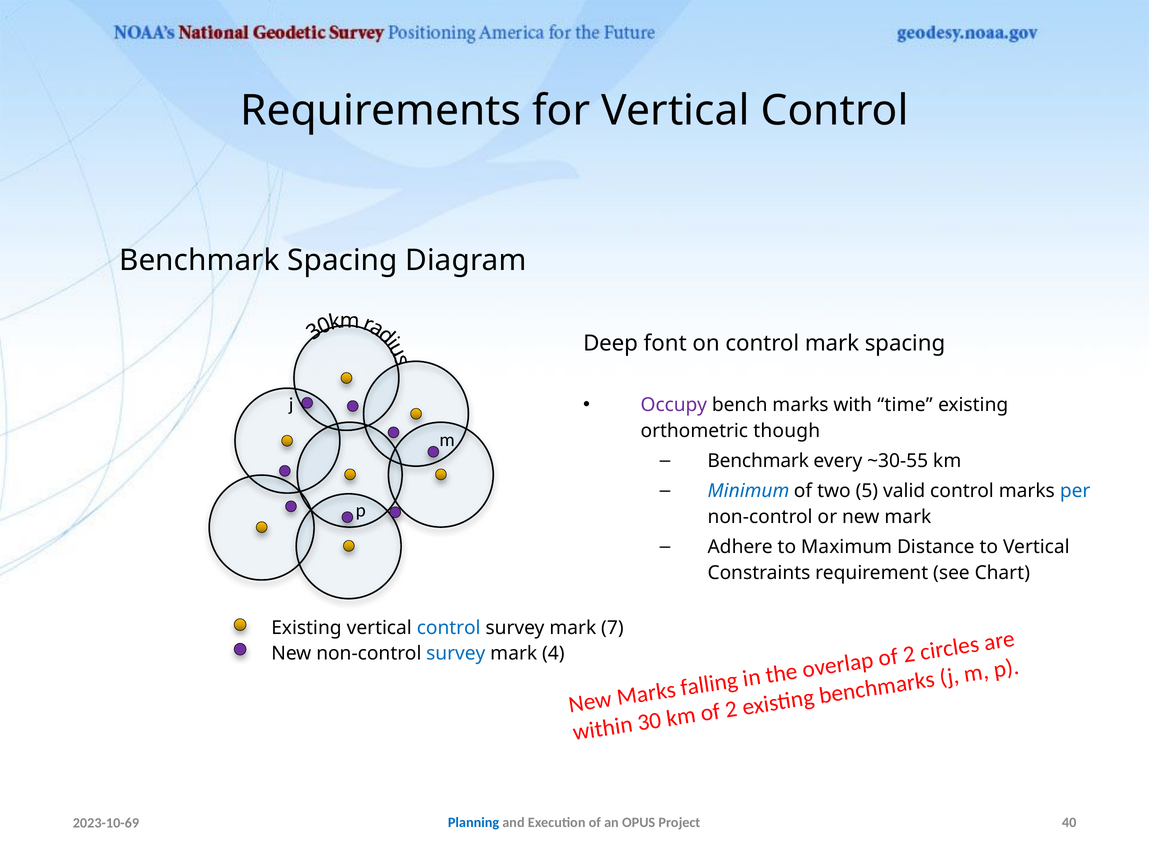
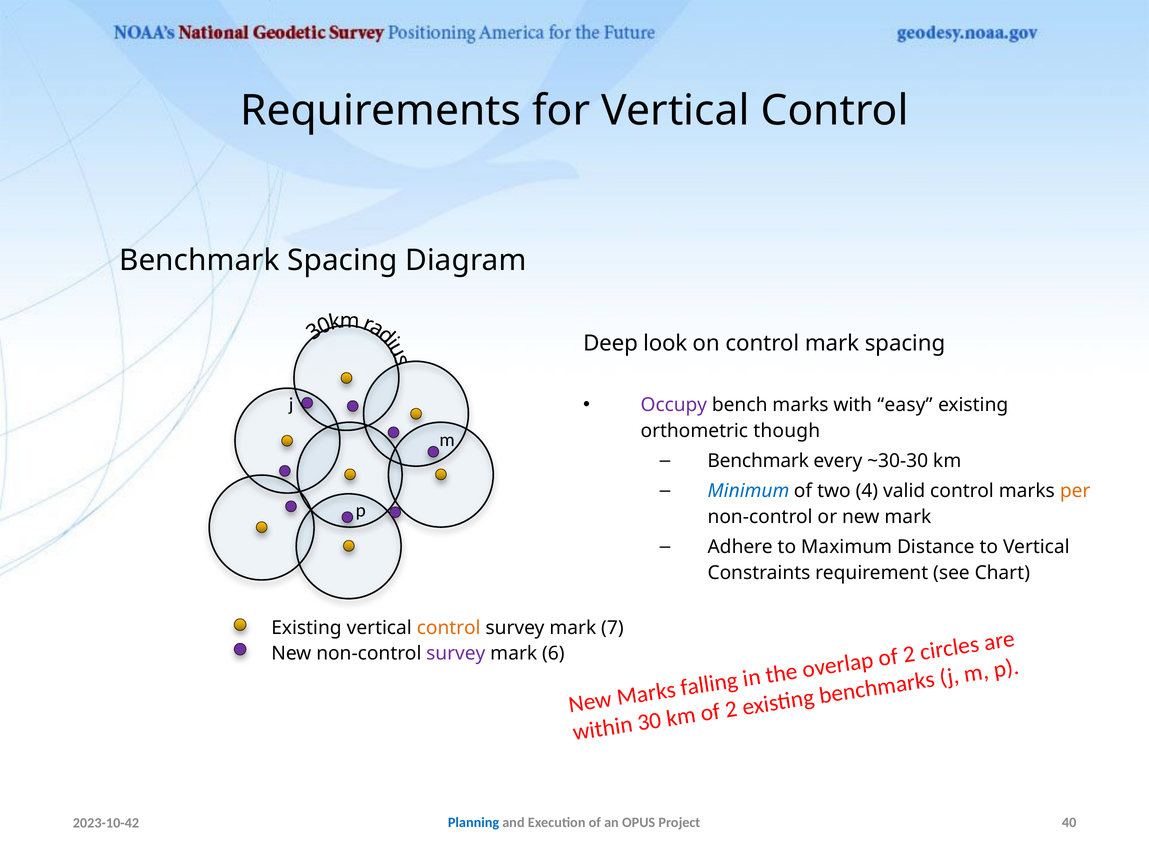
font: font -> look (665, 343)
time: time -> easy (905, 405)
~30-55: ~30-55 -> ~30-30 (898, 461)
5: 5 -> 4 (867, 491)
per colour: blue -> orange (1075, 491)
control colour: blue -> orange (449, 628)
survey colour: blue -> purple (456, 653)
4: 4 -> 6 (553, 653)
2023-10-69: 2023-10-69 -> 2023-10-42 (106, 823)
